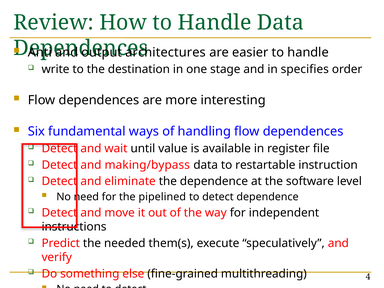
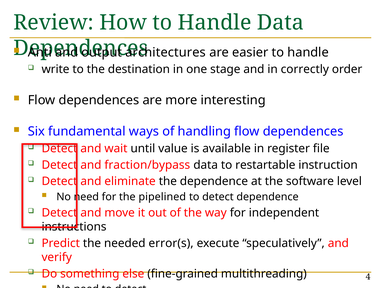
specifies: specifies -> correctly (305, 69)
making/bypass: making/bypass -> fraction/bypass (147, 165)
them(s: them(s -> error(s (171, 243)
